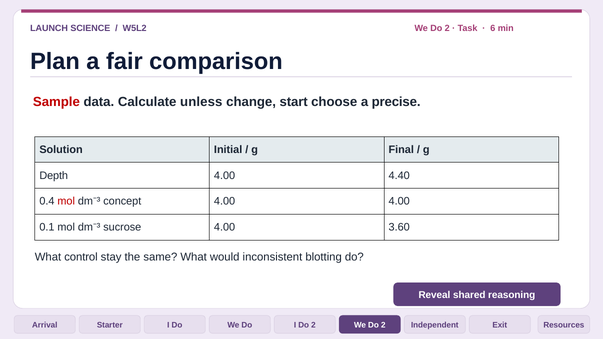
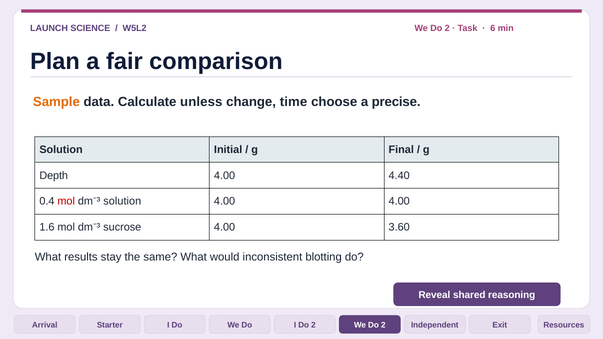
Sample colour: red -> orange (56, 102)
start: start -> time (294, 102)
concept: concept -> solution (122, 202)
0.1: 0.1 -> 1.6 (47, 227)
control: control -> results (81, 257)
